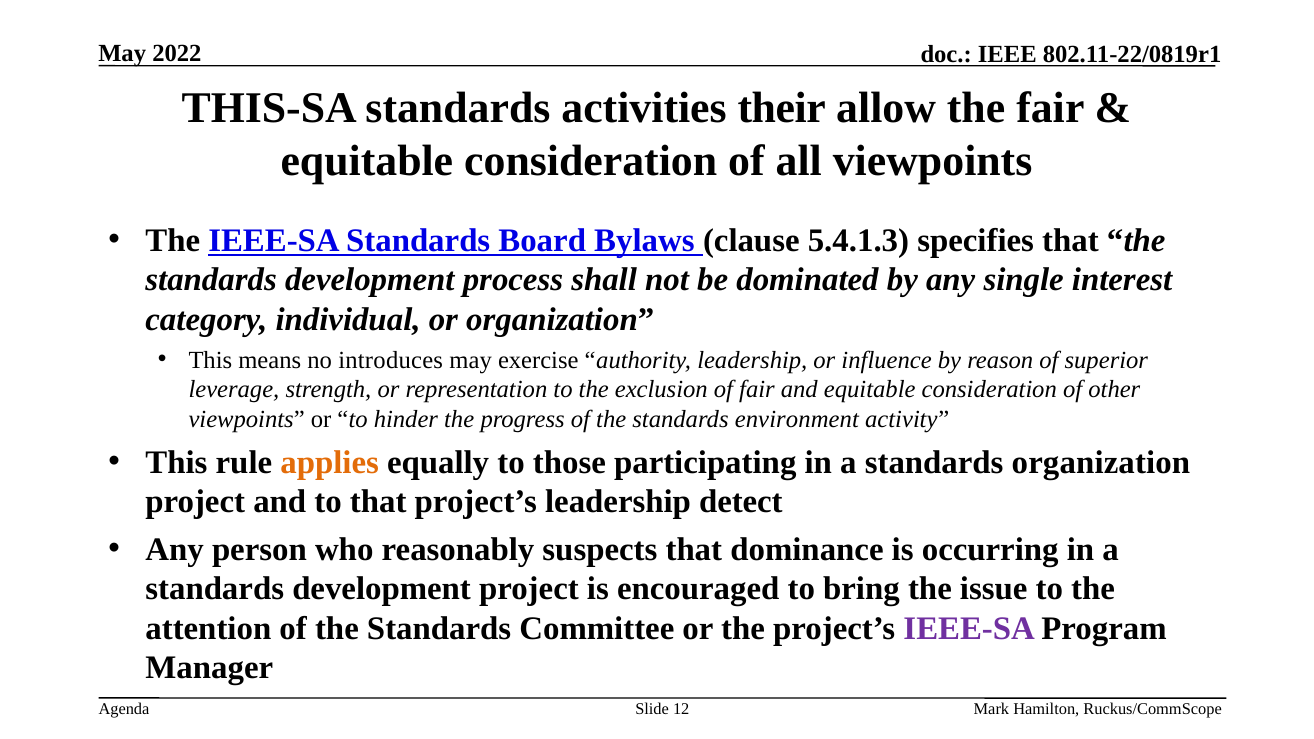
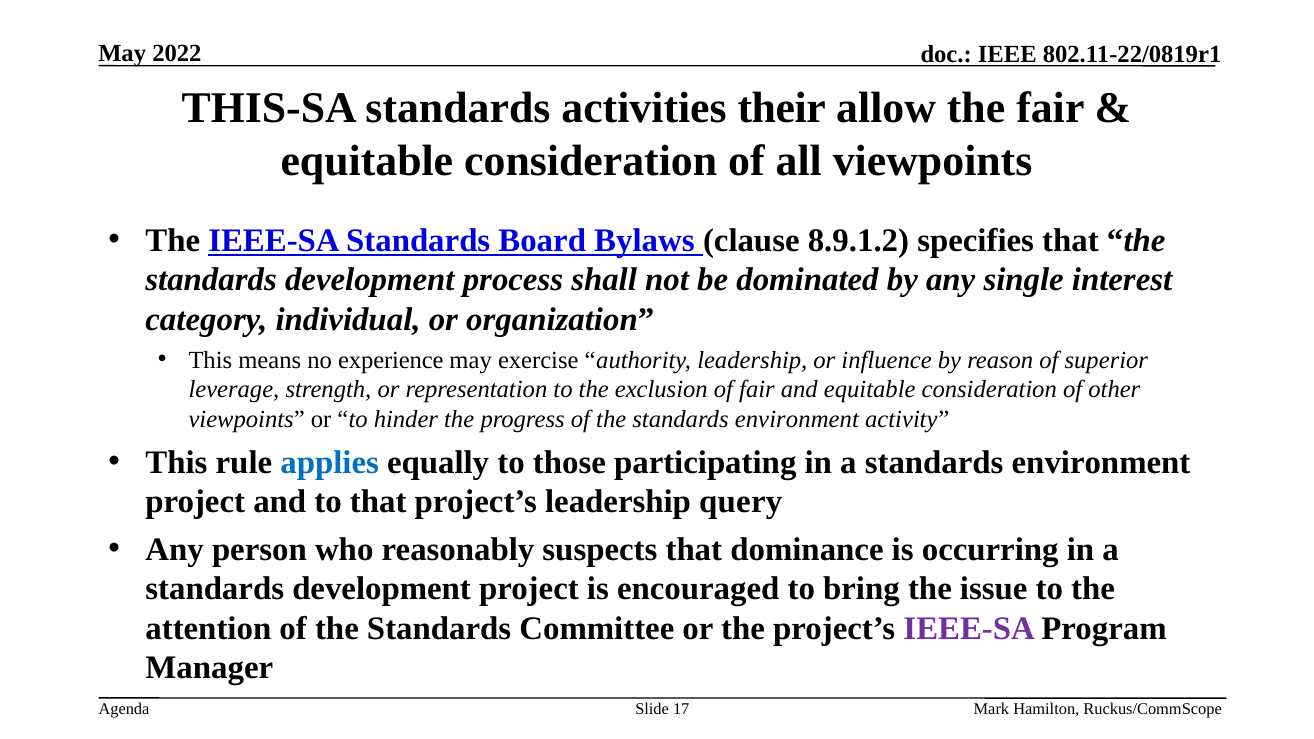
5.4.1.3: 5.4.1.3 -> 8.9.1.2 (858, 240)
introduces: introduces -> experience (391, 360)
applies colour: orange -> blue (330, 463)
a standards organization: organization -> environment (1101, 463)
detect: detect -> query (741, 502)
12: 12 -> 17 (681, 709)
